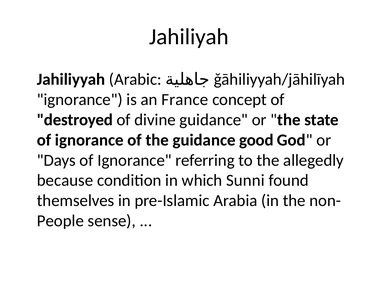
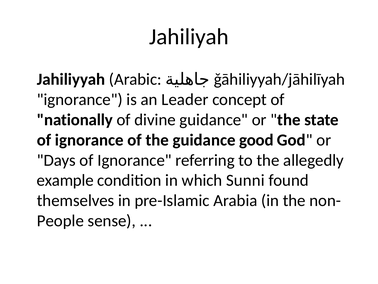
France: France -> Leader (185, 99)
destroyed: destroyed -> nationally (75, 120)
because: because -> example (65, 180)
